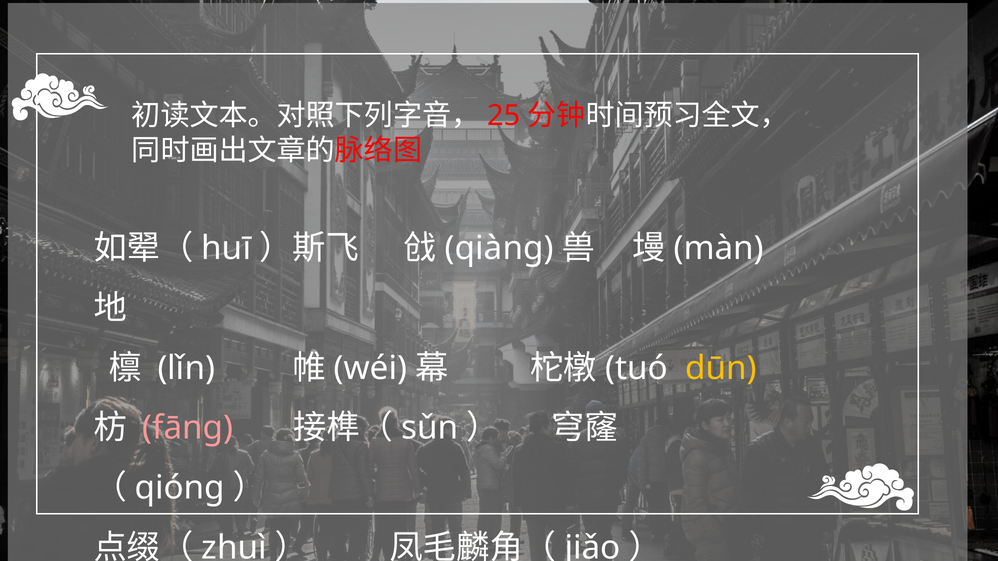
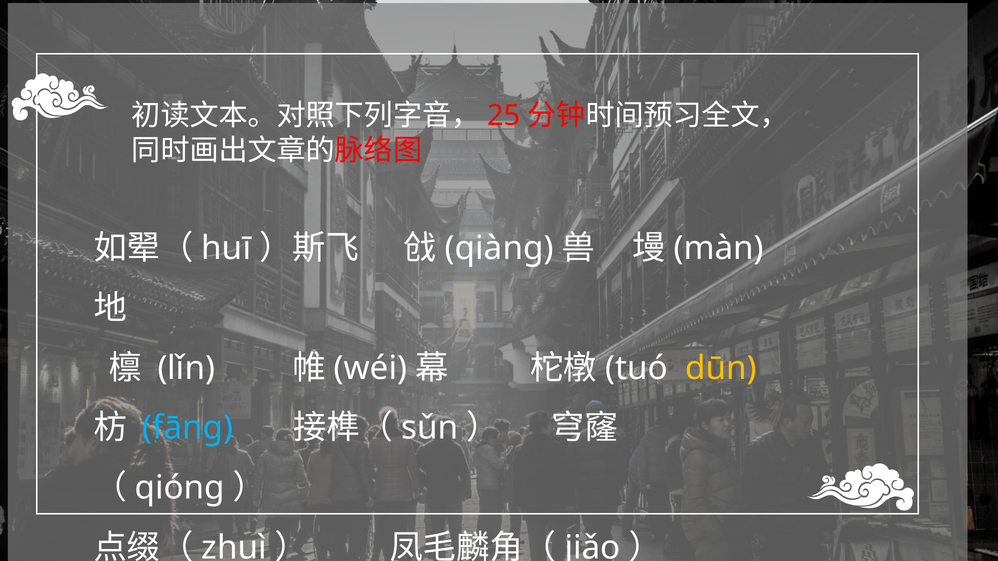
fāng colour: pink -> light blue (188, 428)
